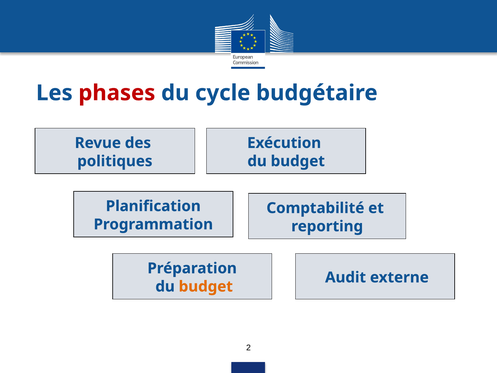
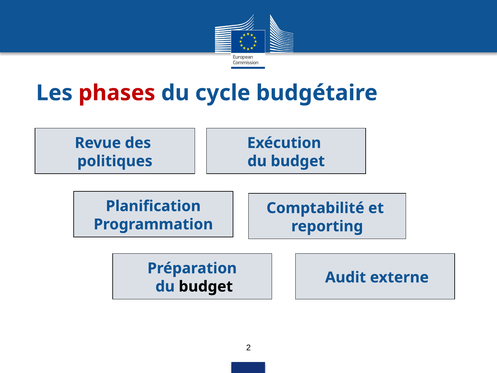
budget colour: orange -> black (206, 286)
